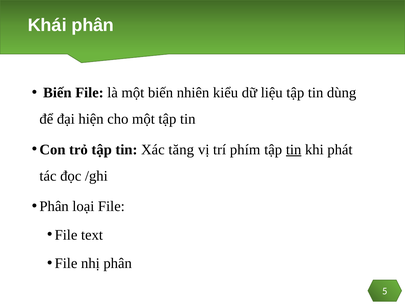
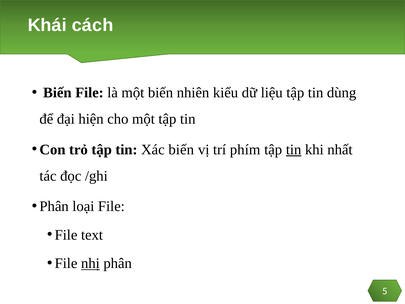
Khái phân: phân -> cách (93, 25)
Xác tăng: tăng -> biến (181, 149)
phát: phát -> nhất (340, 149)
nhị underline: none -> present (90, 263)
